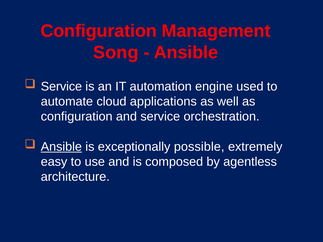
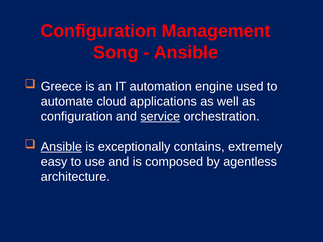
Service: Service -> Greece (61, 86)
service underline: none -> present (160, 117)
possible: possible -> contains (199, 147)
